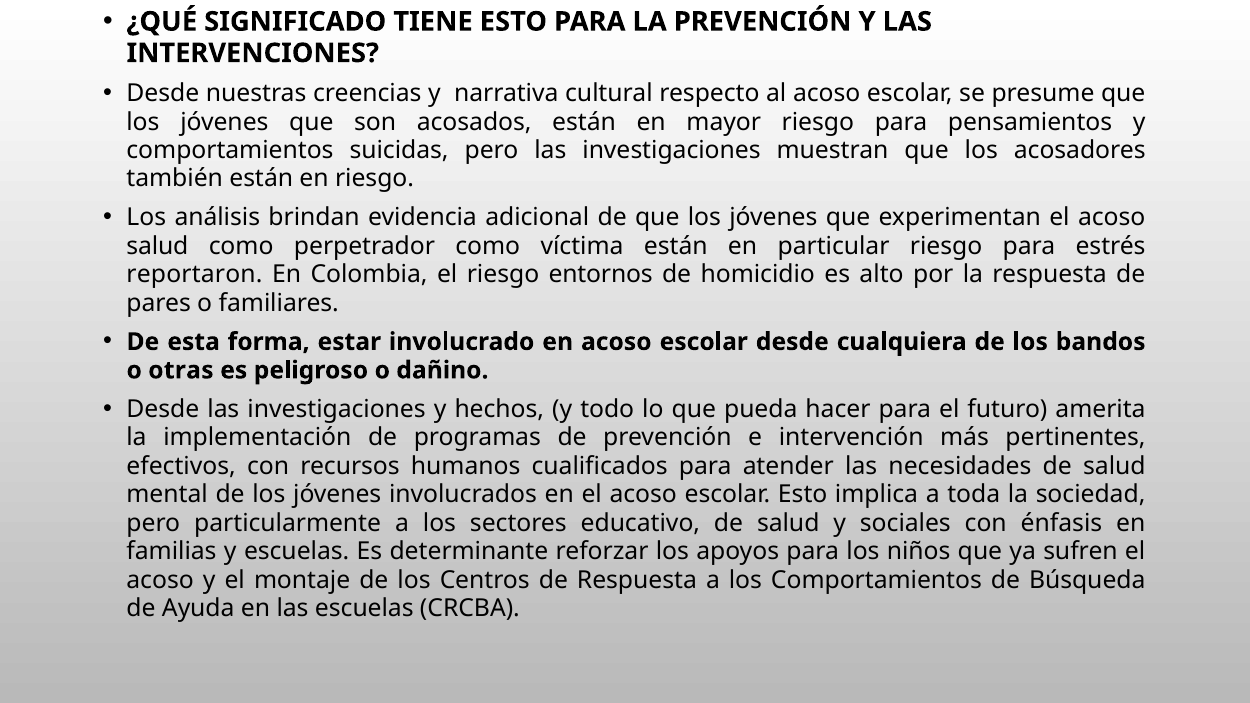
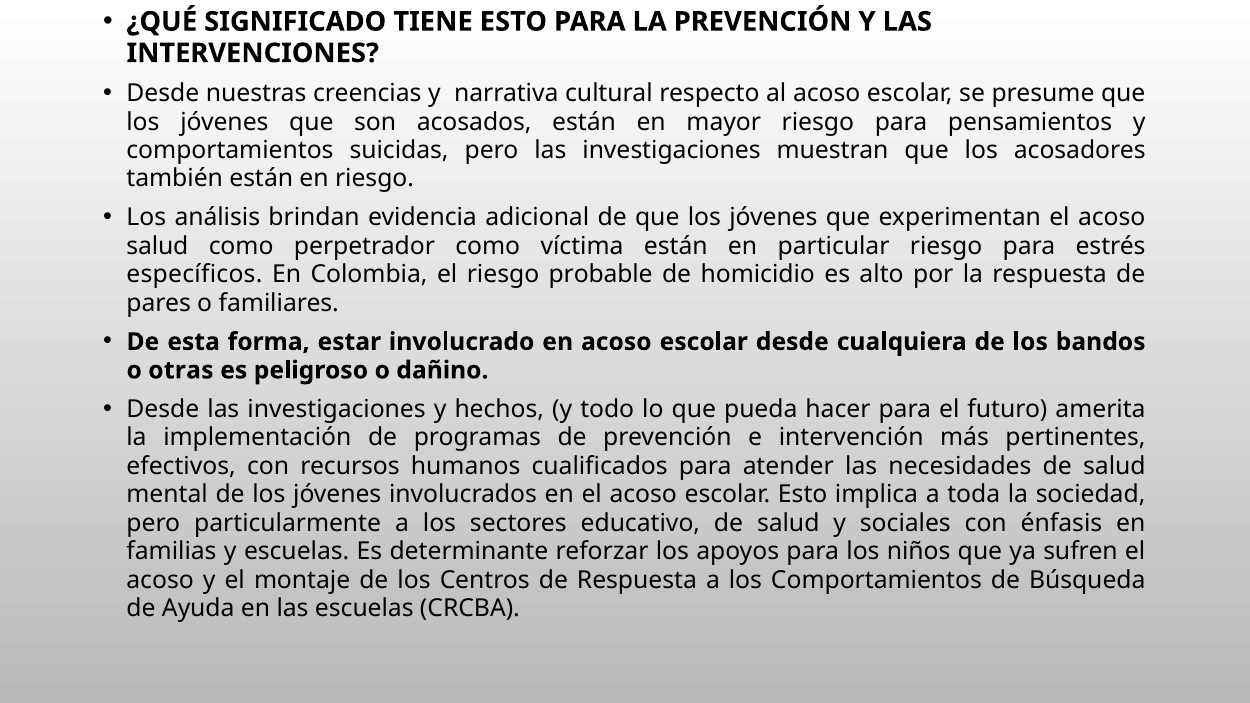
reportaron: reportaron -> específicos (194, 275)
entornos: entornos -> probable (601, 275)
